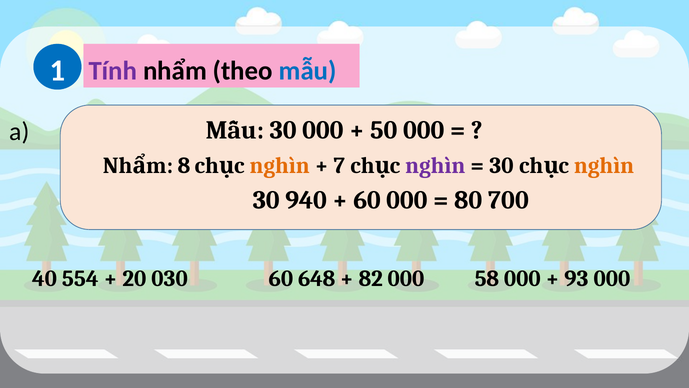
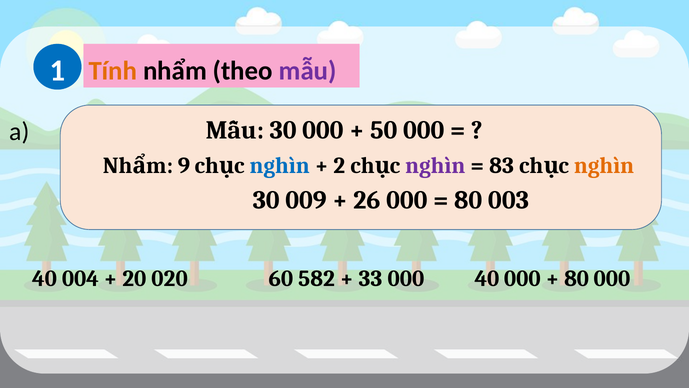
Tính colour: purple -> orange (113, 71)
mẫu colour: blue -> purple (308, 71)
8: 8 -> 9 (184, 165)
nghìn colour: orange -> blue (280, 165)
7: 7 -> 2 (339, 165)
30: 30 -> 83 (501, 165)
940: 940 -> 009 (306, 200)
60: 60 -> 26 (367, 200)
700: 700 -> 003 (508, 200)
554: 554 -> 004 (80, 278)
030: 030 -> 020 (170, 278)
648: 648 -> 582 (317, 278)
82: 82 -> 33 (370, 278)
000 58: 58 -> 40 (487, 278)
93: 93 -> 80 (577, 278)
